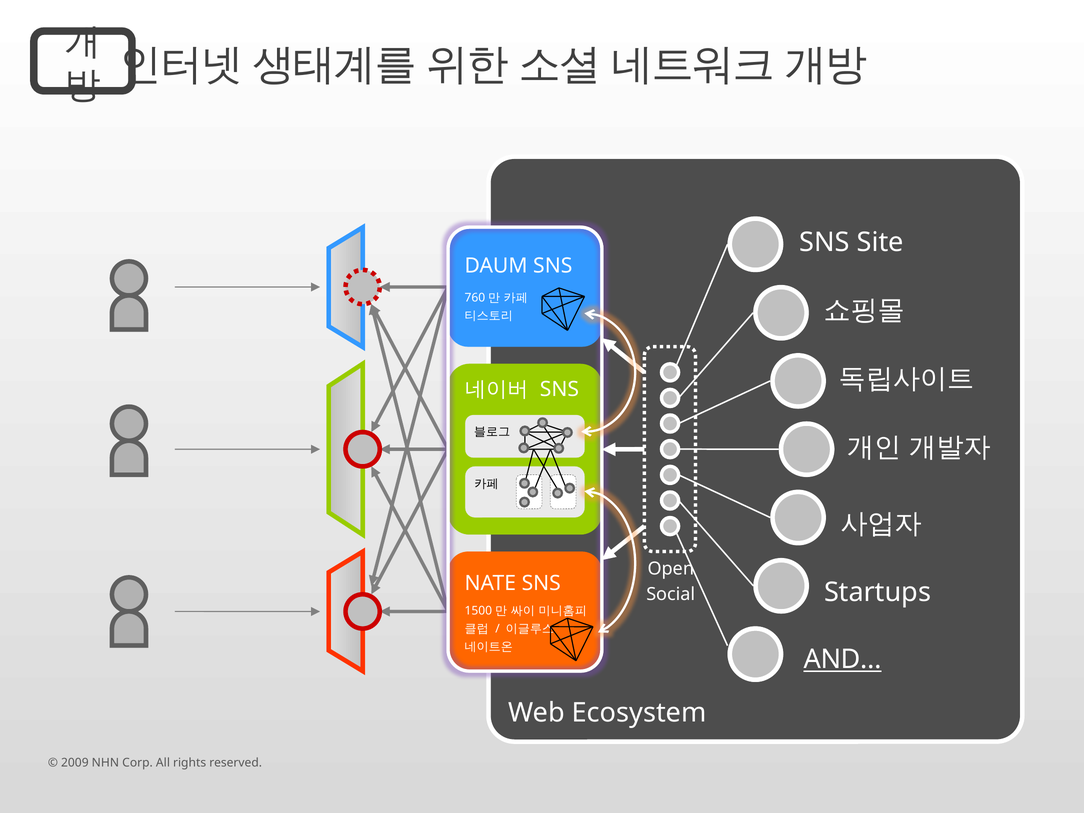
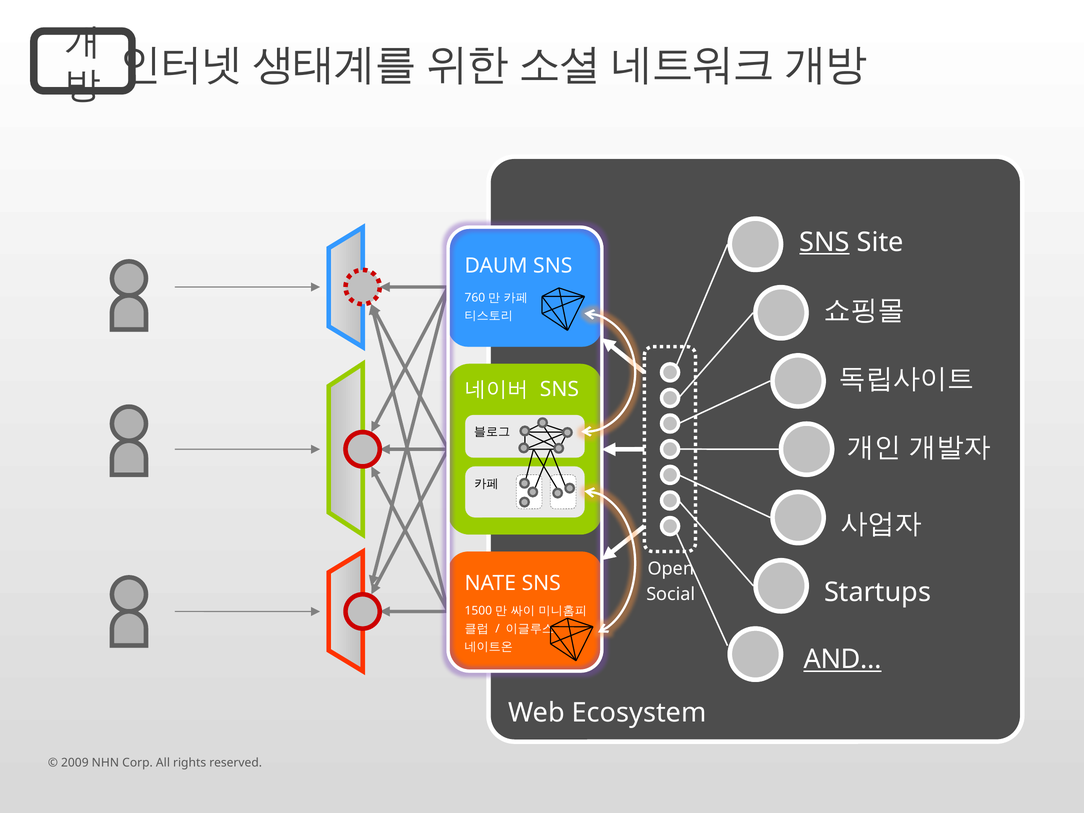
SNS underline: none -> present (825, 242)
